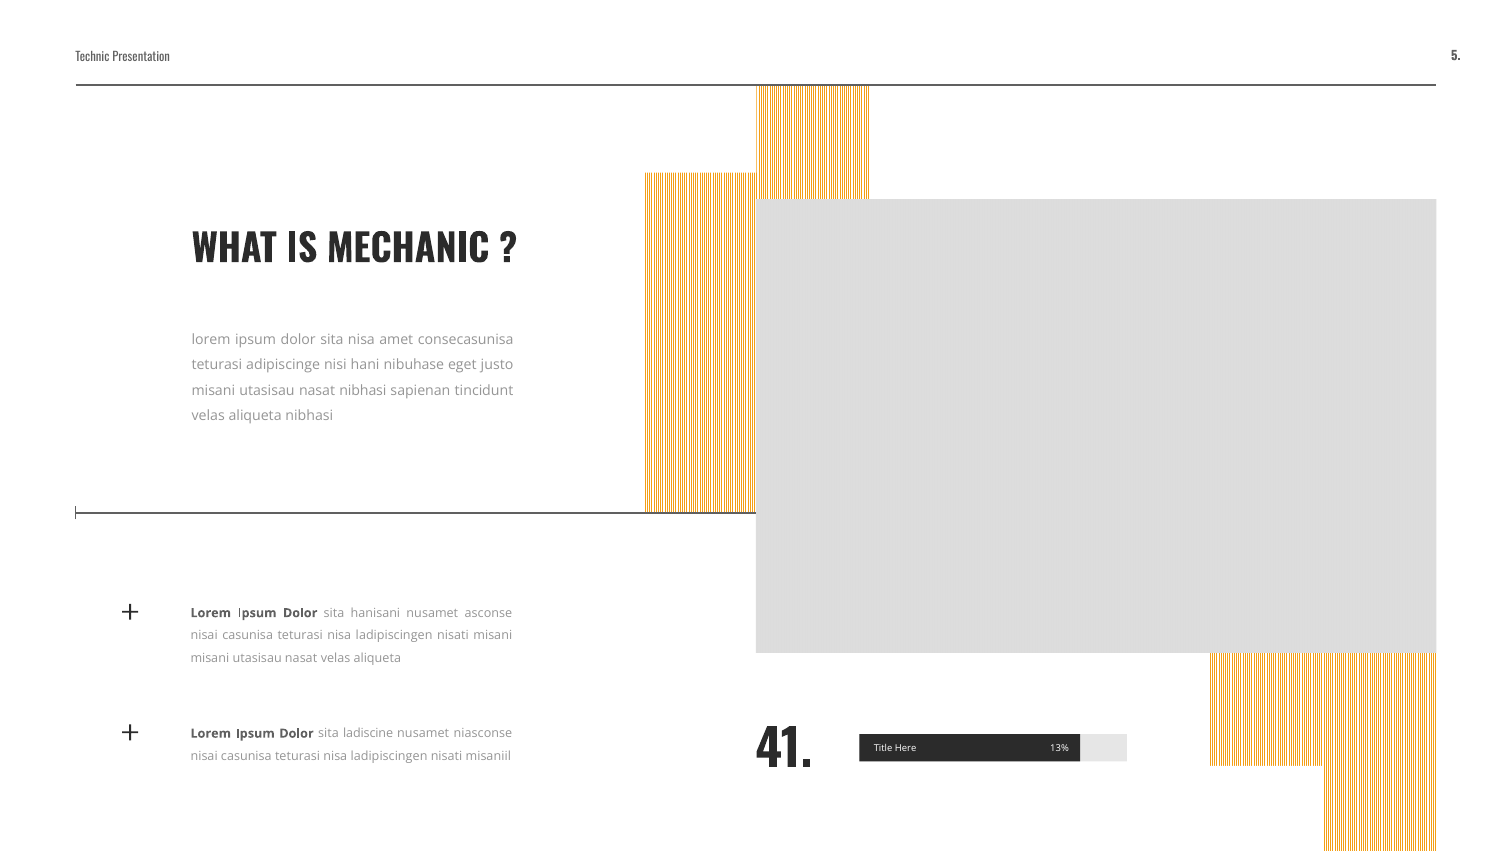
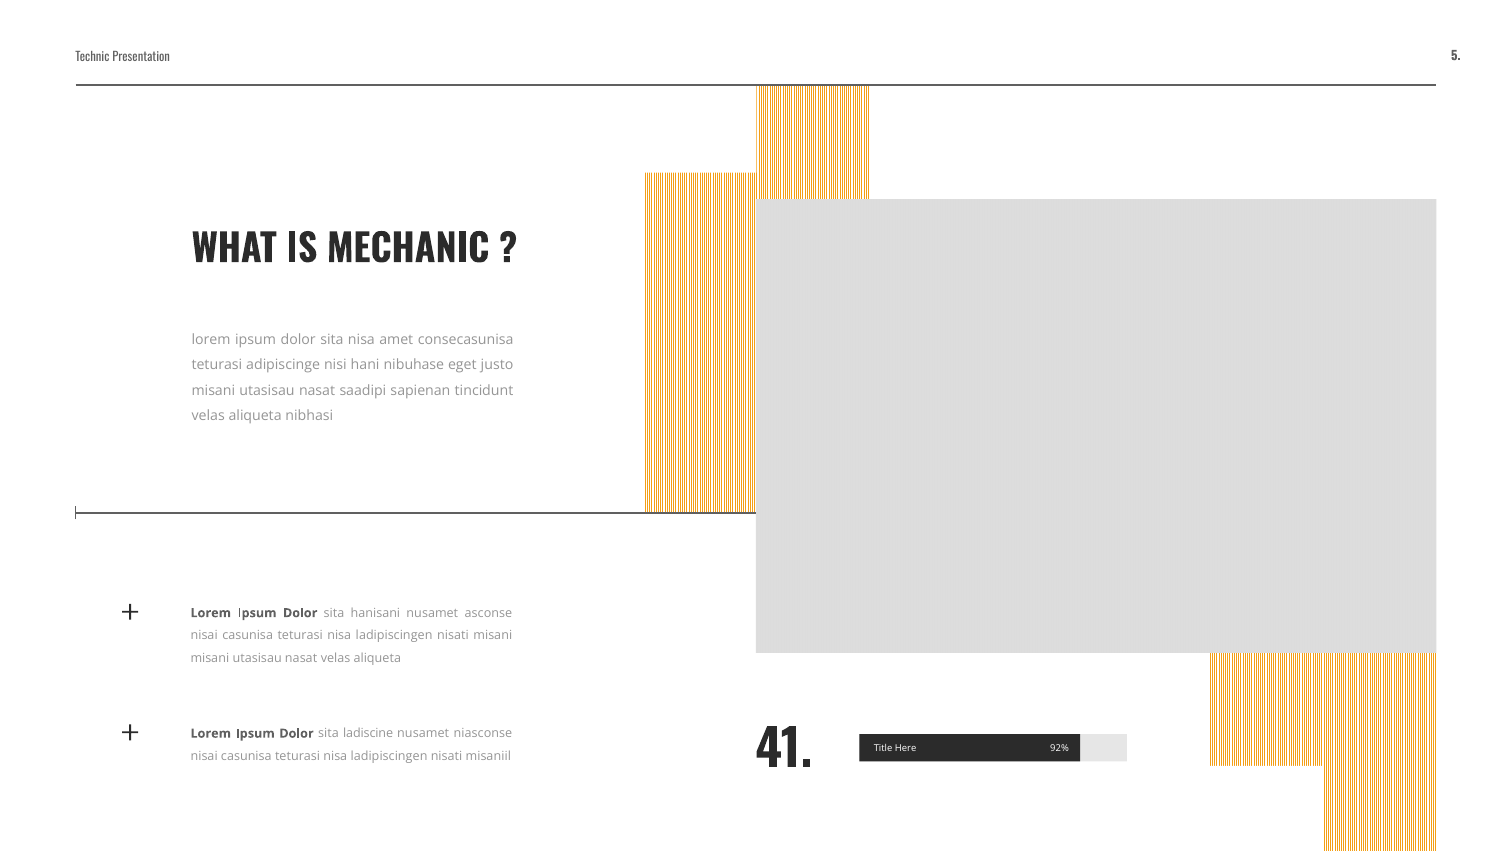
nasat nibhasi: nibhasi -> saadipi (363, 390)
13%: 13% -> 92% (1060, 748)
